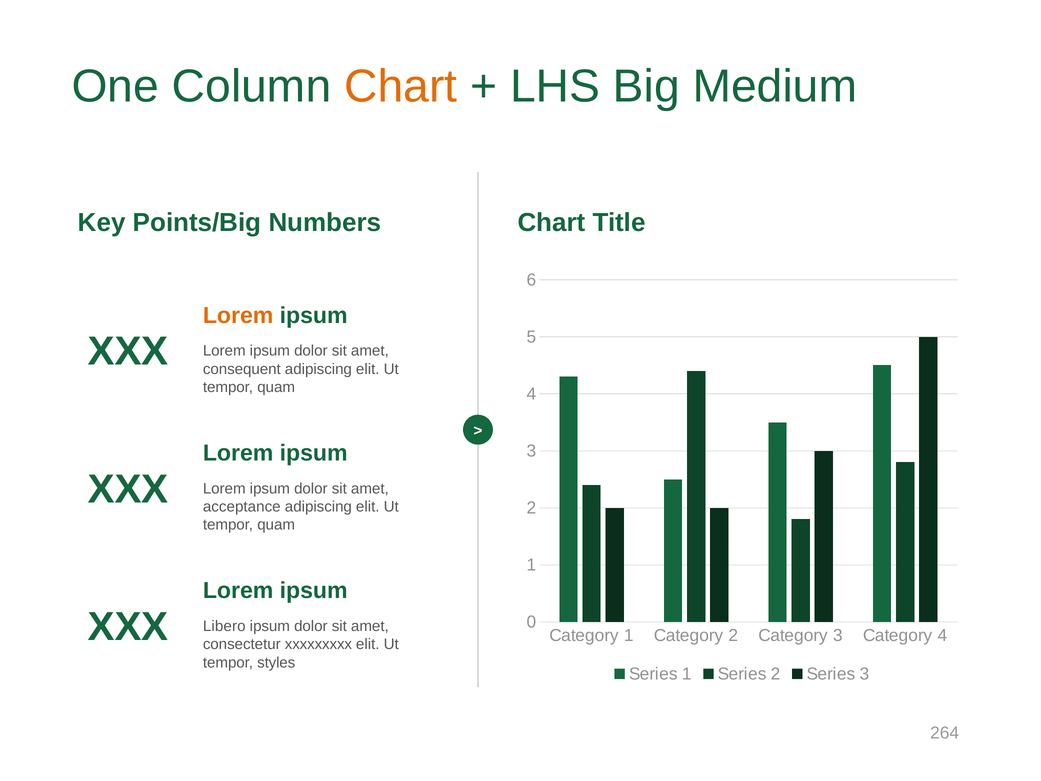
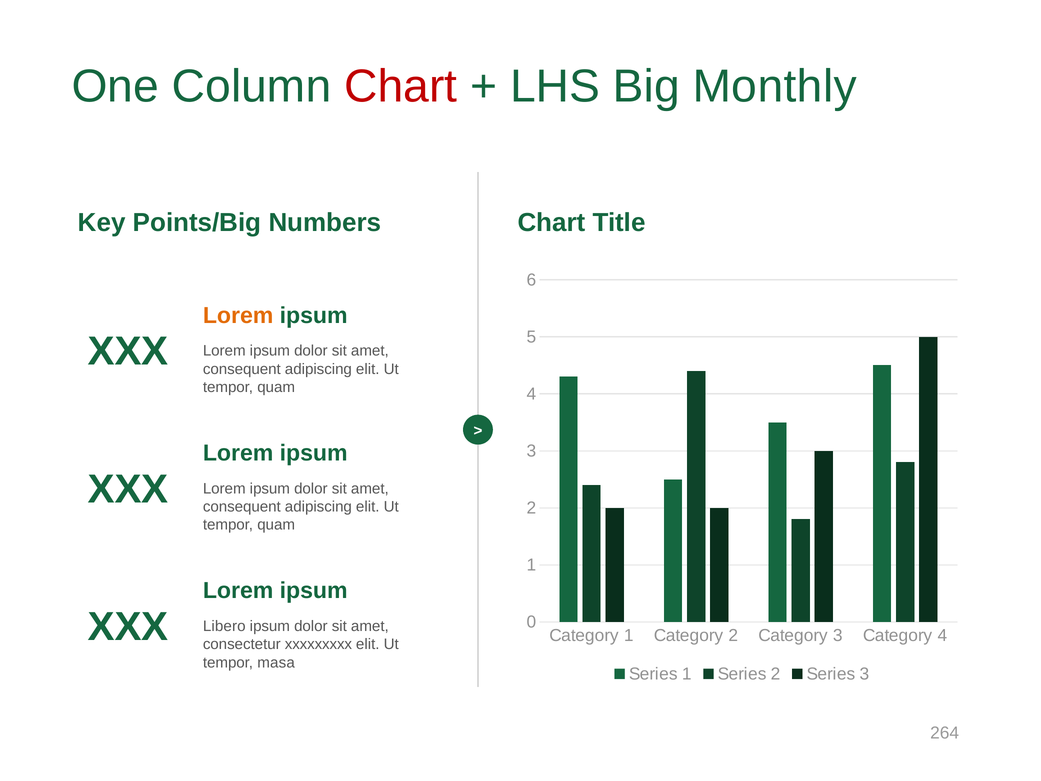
Chart colour: orange -> red (401, 87)
Medium: Medium -> Monthly (775, 87)
acceptance: acceptance -> consequent (242, 507)
styles: styles -> masa (276, 662)
